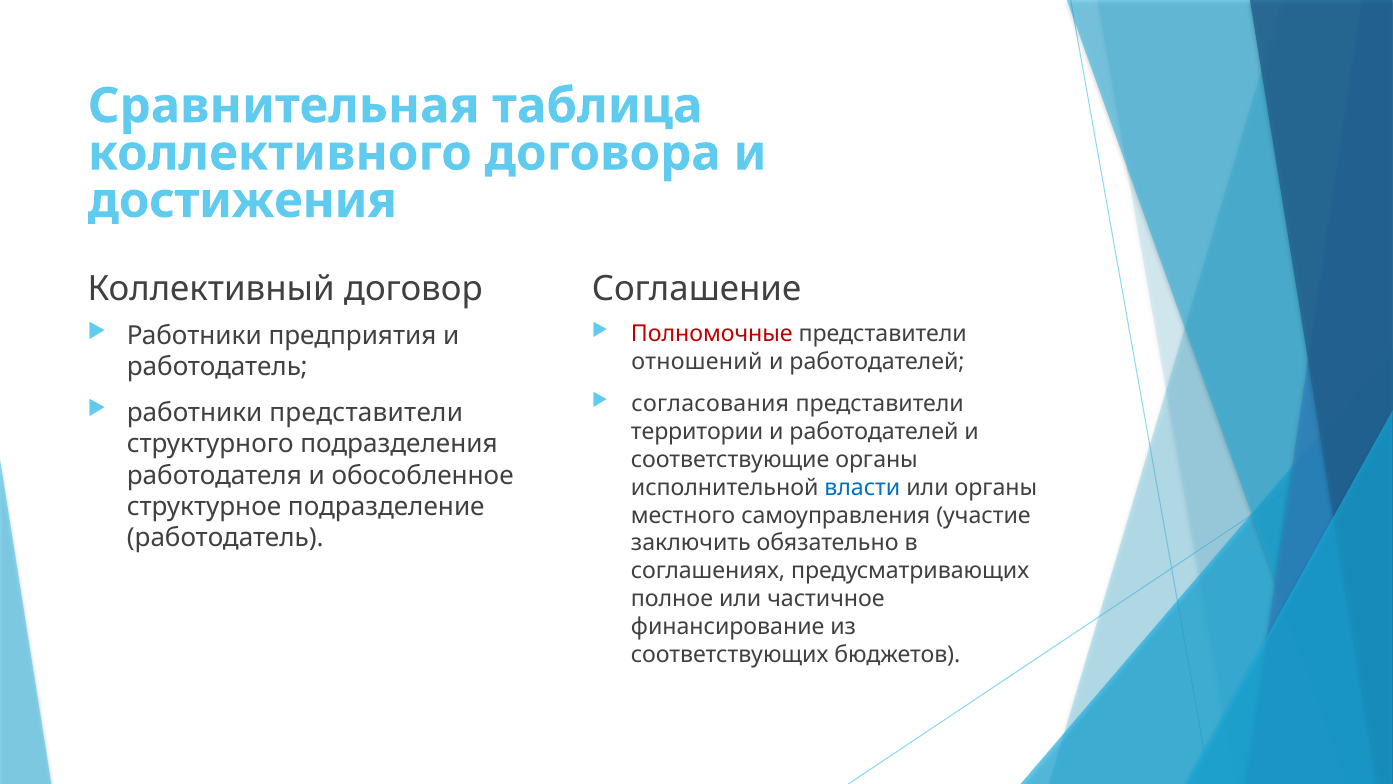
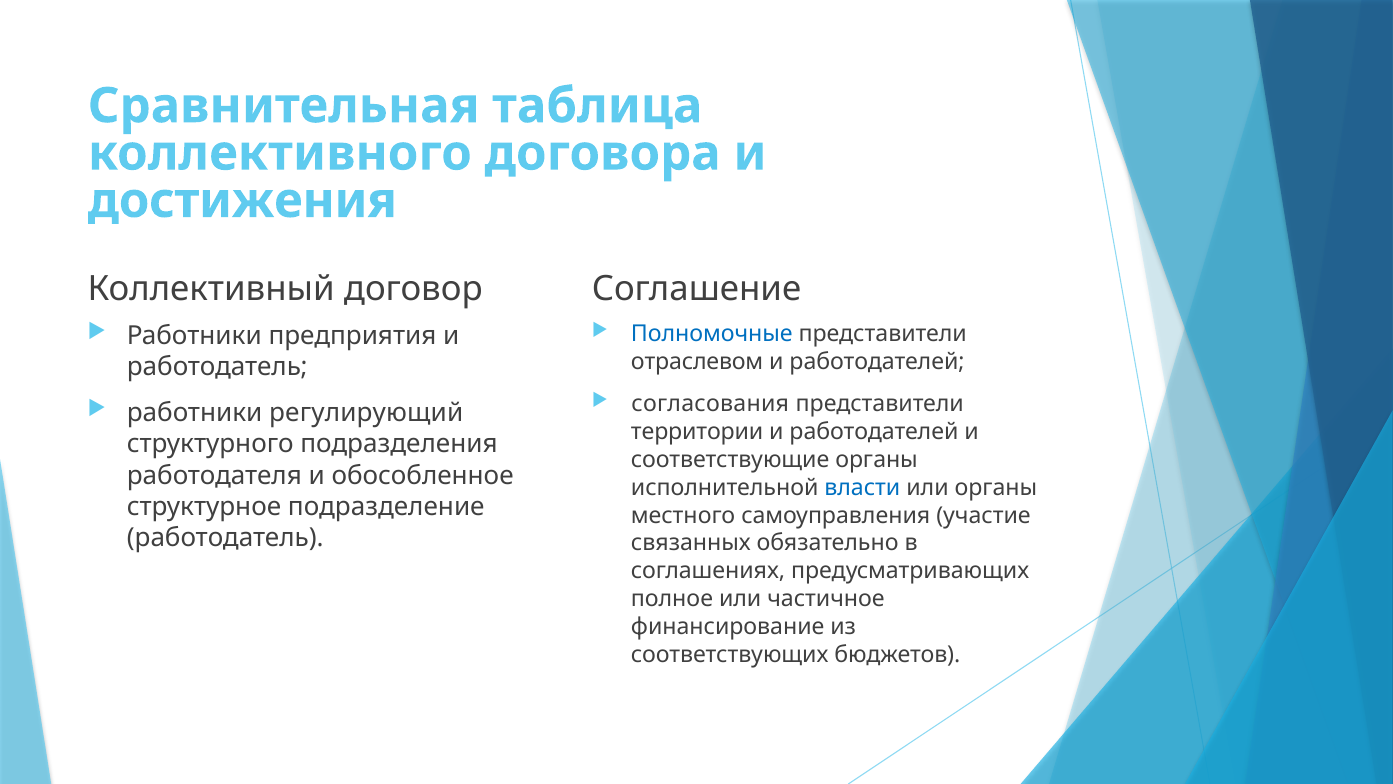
Полномочные colour: red -> blue (712, 333)
отношений: отношений -> отраслевом (697, 361)
работники представители: представители -> регулирующий (366, 413)
заключить: заключить -> связанных (691, 543)
